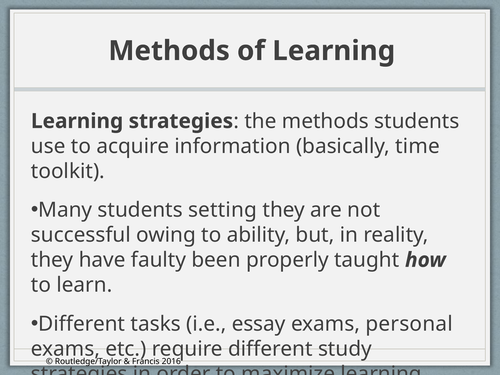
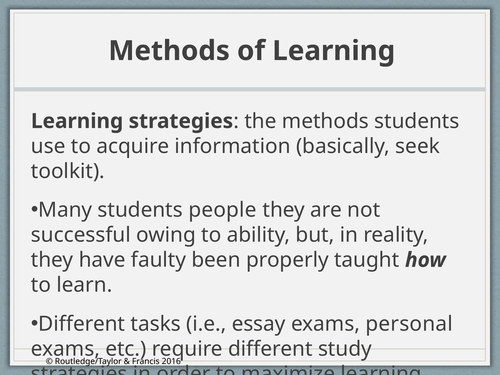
time: time -> seek (418, 146)
setting: setting -> people (223, 210)
